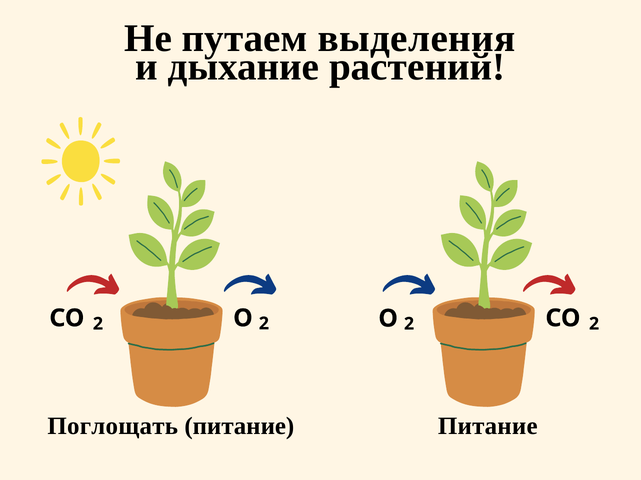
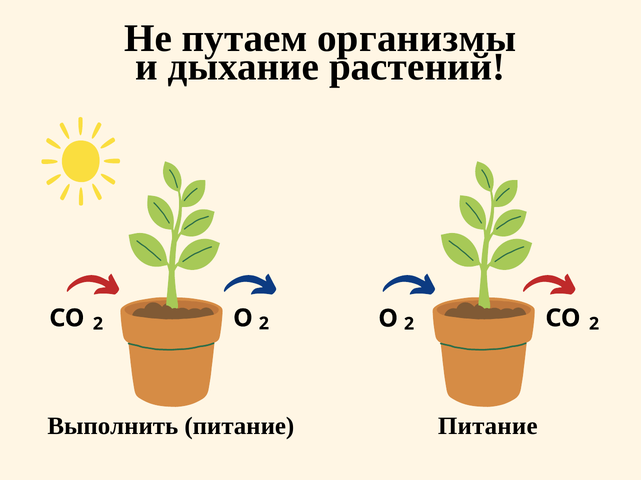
выделения: выделения -> организмы (417, 38)
Поглощать: Поглощать -> Выполнить (113, 427)
